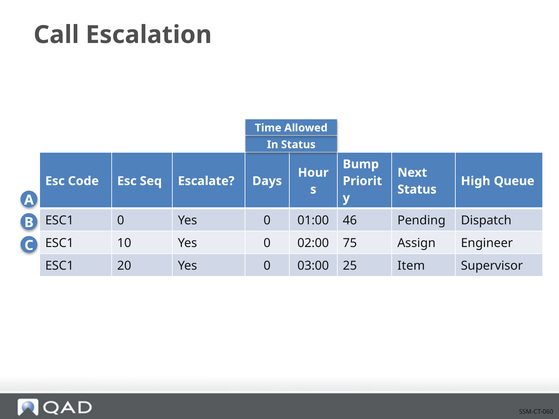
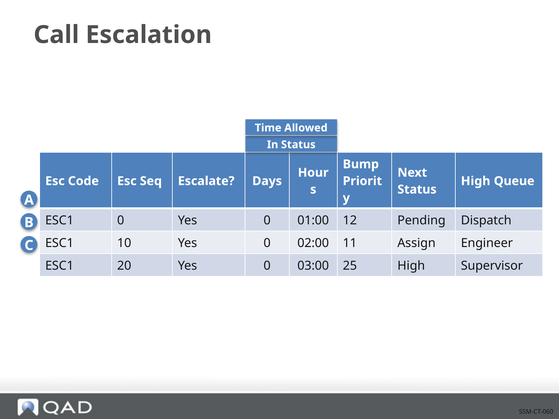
46: 46 -> 12 (350, 220)
75: 75 -> 11 (350, 243)
25 Item: Item -> High (411, 266)
